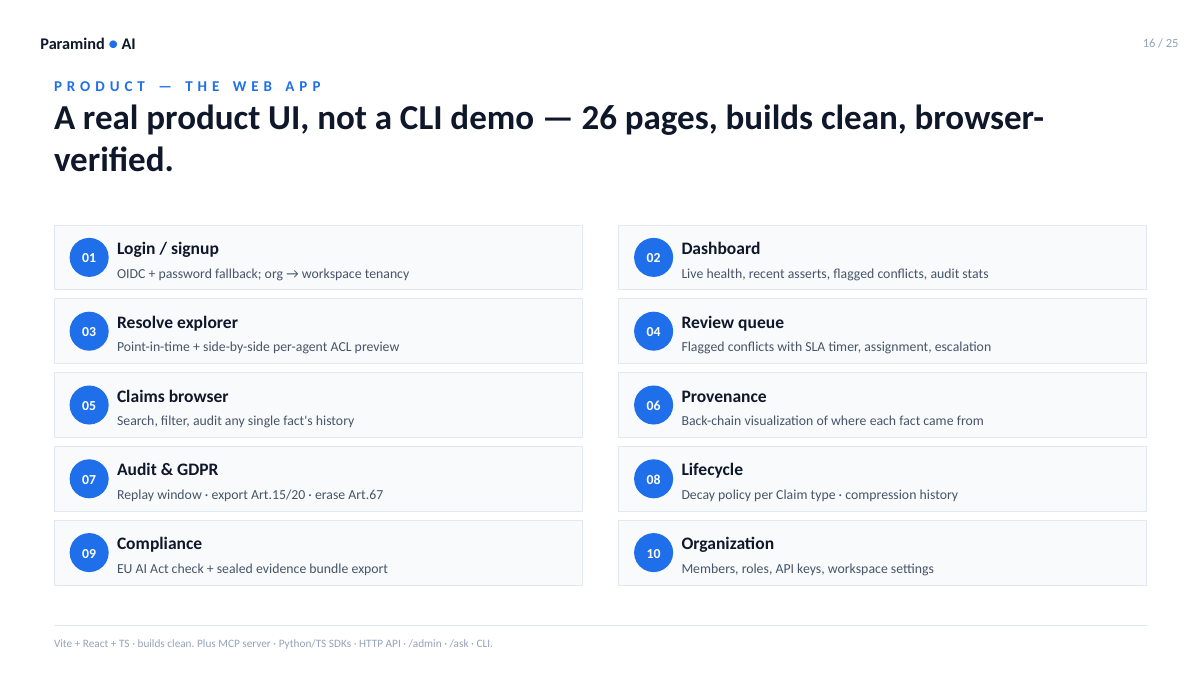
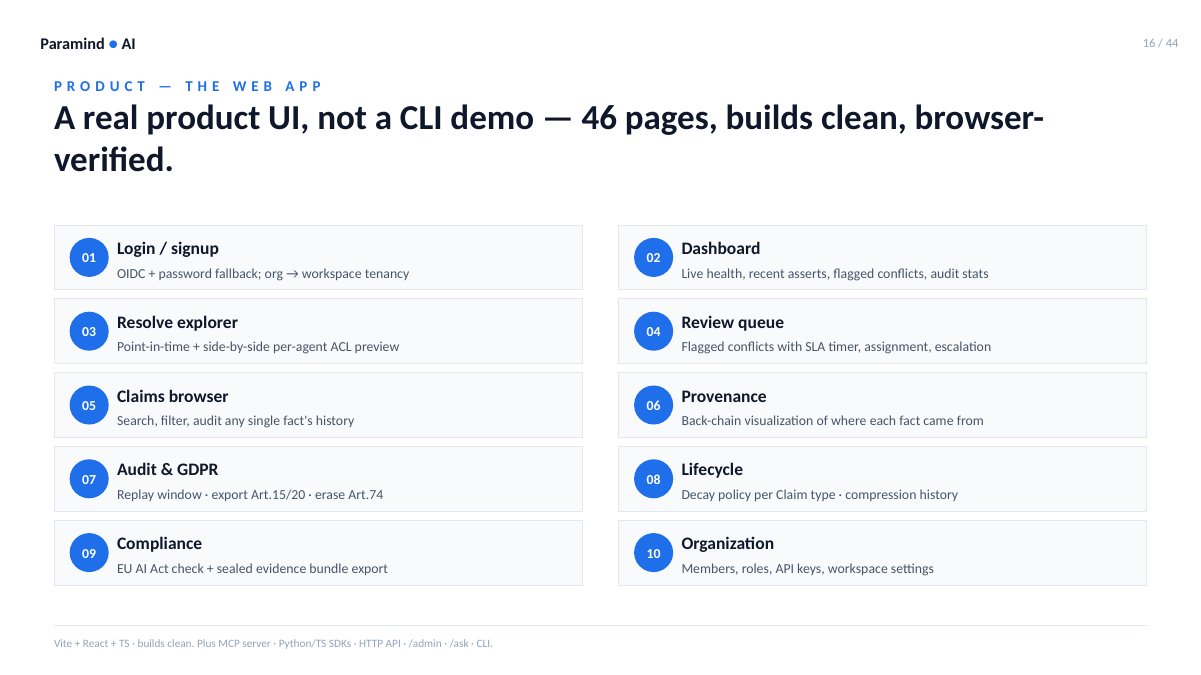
25: 25 -> 44 (1172, 44)
26: 26 -> 46 (599, 118)
Art.67: Art.67 -> Art.74 (366, 495)
